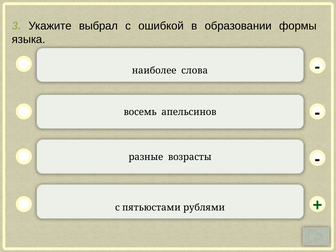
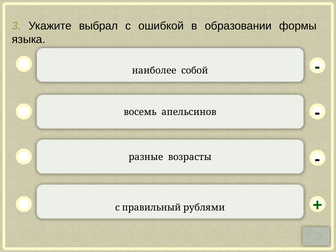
слова: слова -> собой (195, 70)
пятьюстами: пятьюстами -> правильный (151, 208)
